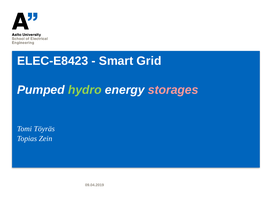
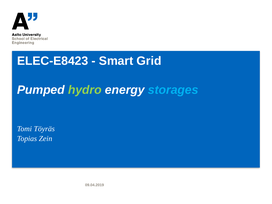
storages colour: pink -> light blue (173, 90)
